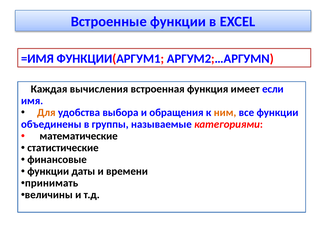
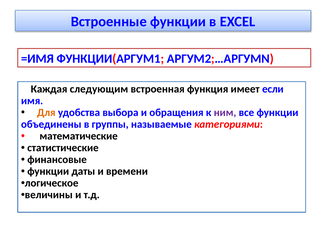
вычисления: вычисления -> следующим (99, 89)
ним colour: orange -> purple (225, 112)
принимать: принимать -> логическое (52, 183)
